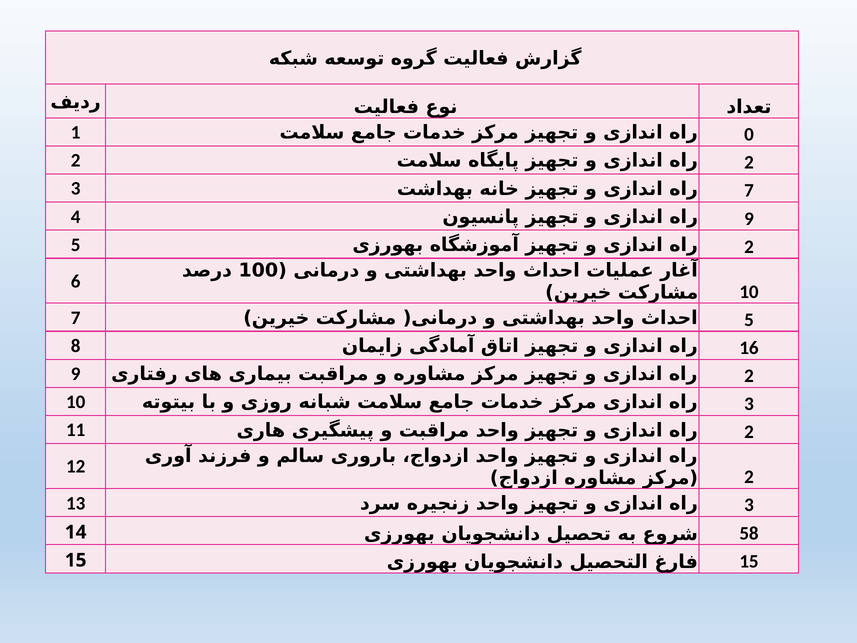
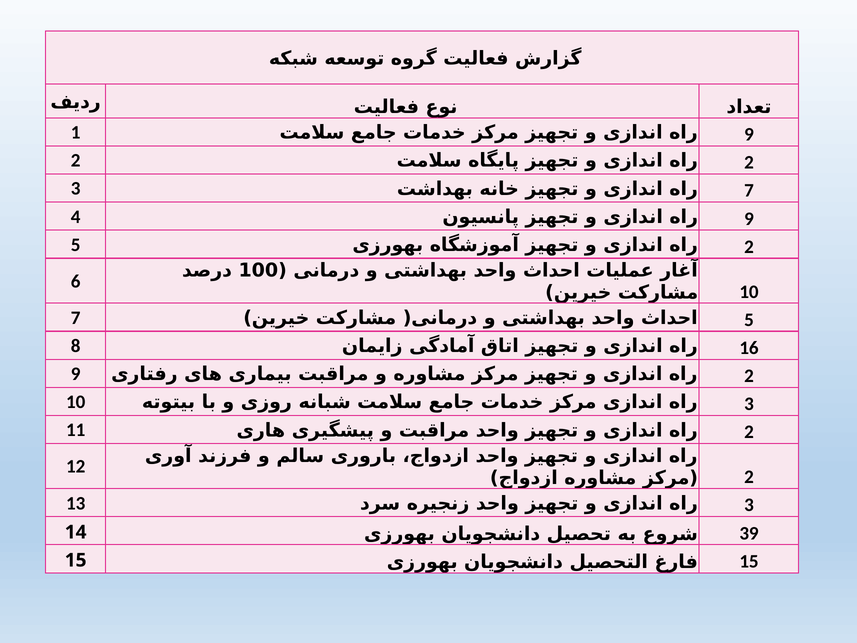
0: 0 -> 9 (749, 134)
58: 58 -> 39 (749, 533)
